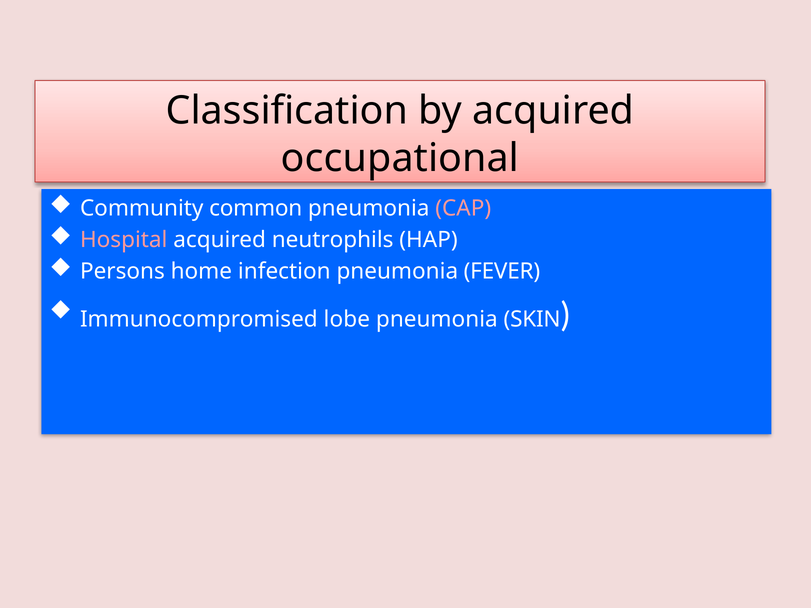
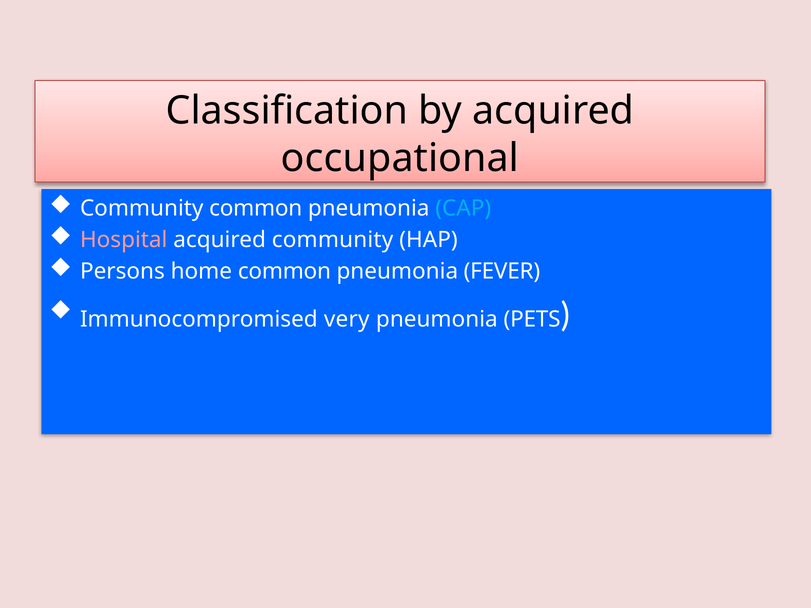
CAP colour: pink -> light blue (463, 208)
acquired neutrophils: neutrophils -> community (333, 240)
home infection: infection -> common (284, 272)
lobe: lobe -> very (347, 319)
SKIN: SKIN -> PETS (532, 319)
